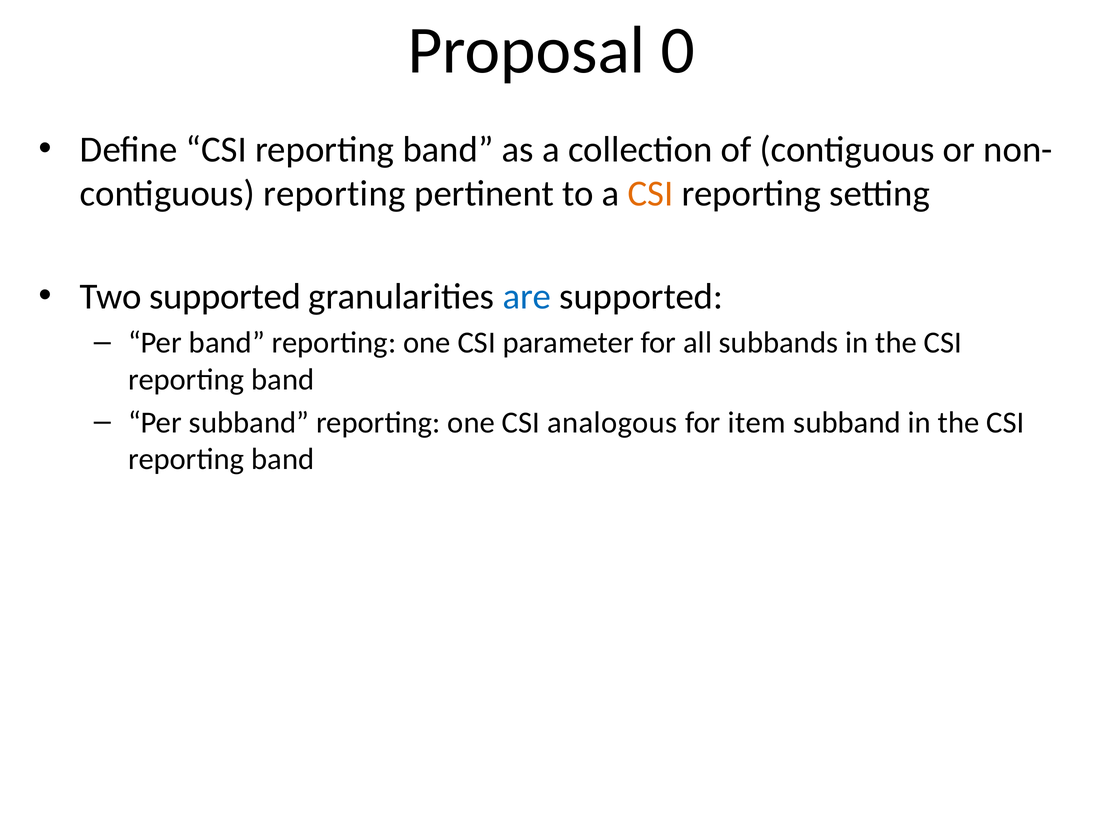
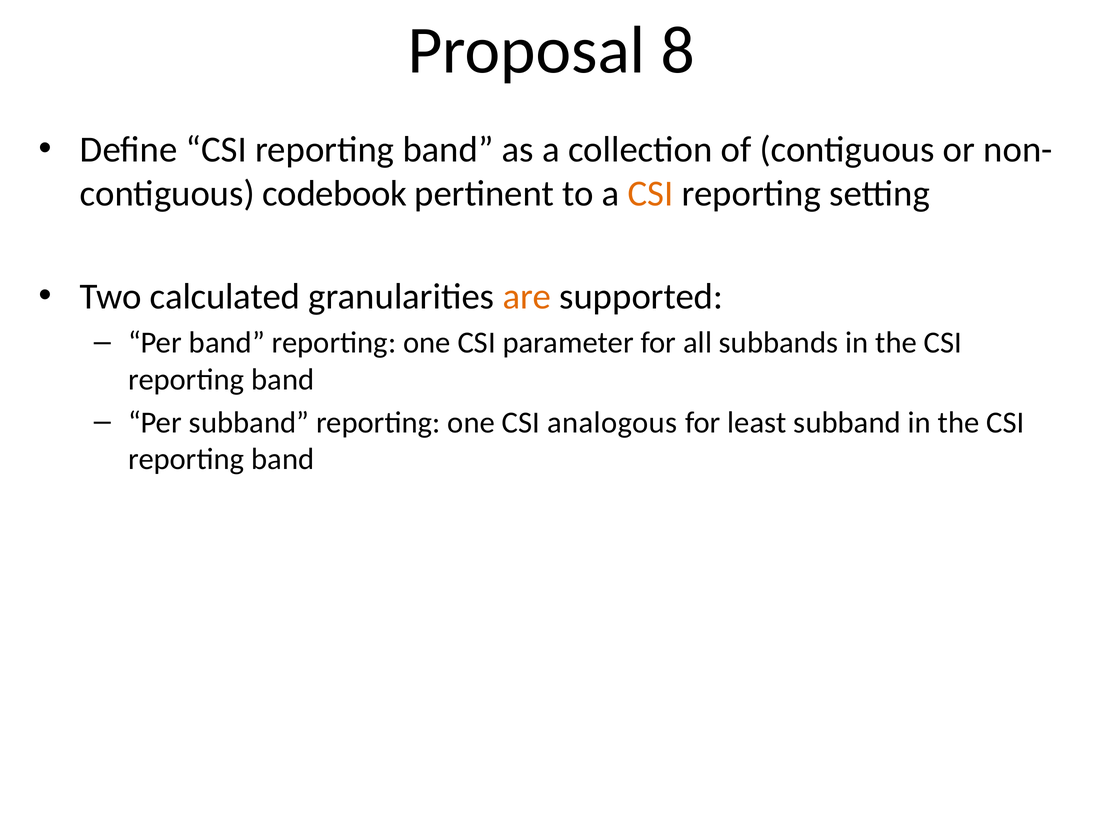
0: 0 -> 8 (678, 51)
contiguous reporting: reporting -> codebook (335, 194)
Two supported: supported -> calculated (225, 297)
are colour: blue -> orange (527, 297)
item: item -> least (757, 423)
